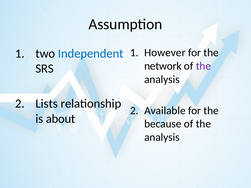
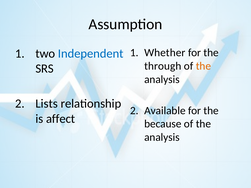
However: However -> Whether (165, 53)
network: network -> through (163, 66)
the colour: purple -> orange (203, 66)
about: about -> affect (61, 119)
